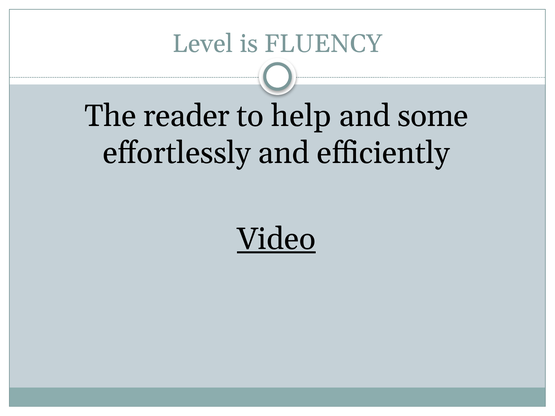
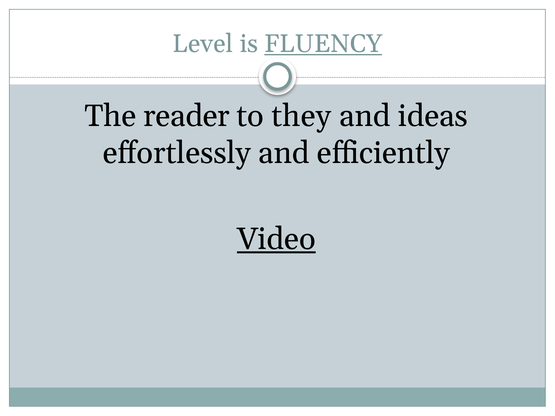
FLUENCY underline: none -> present (323, 44)
help: help -> they (301, 116)
some: some -> ideas (433, 116)
